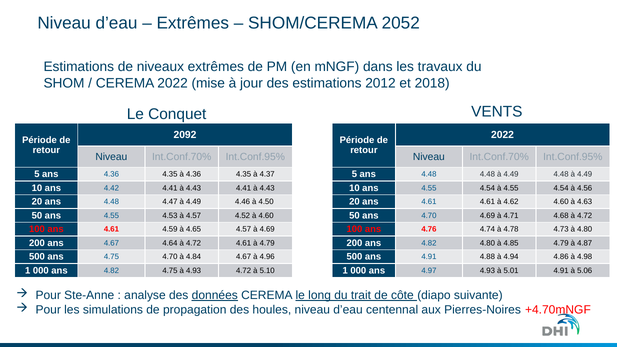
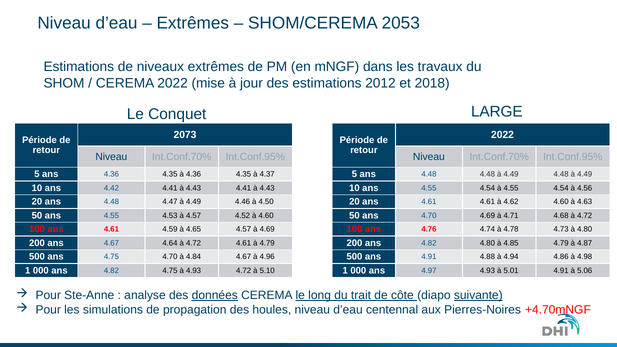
2052: 2052 -> 2053 (401, 23)
VENTS: VENTS -> LARGE (497, 112)
2092: 2092 -> 2073 (185, 135)
suivante underline: none -> present (478, 295)
